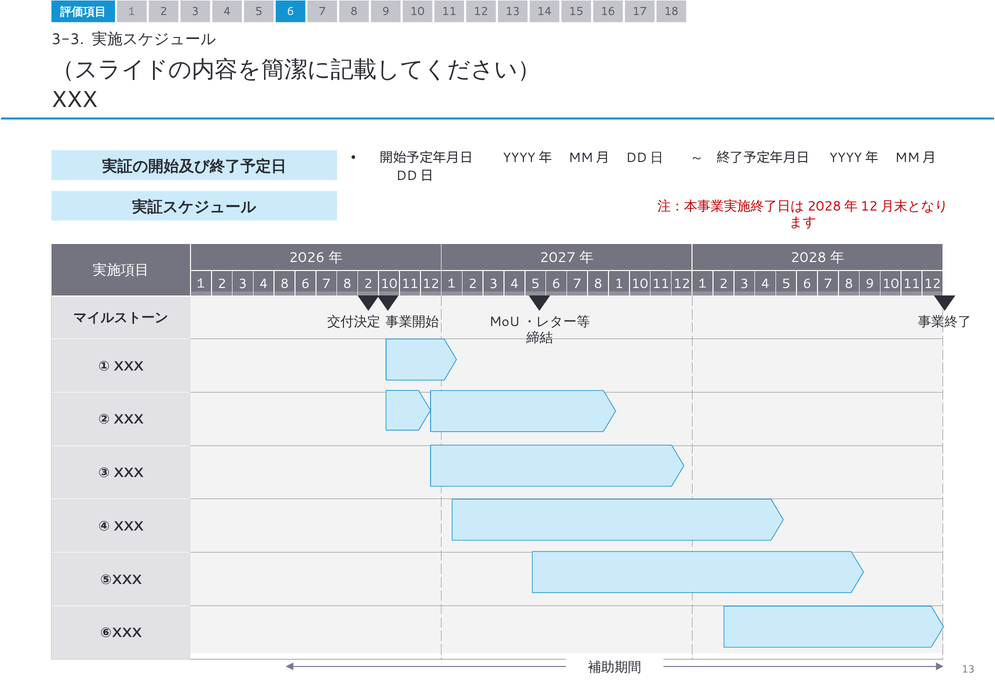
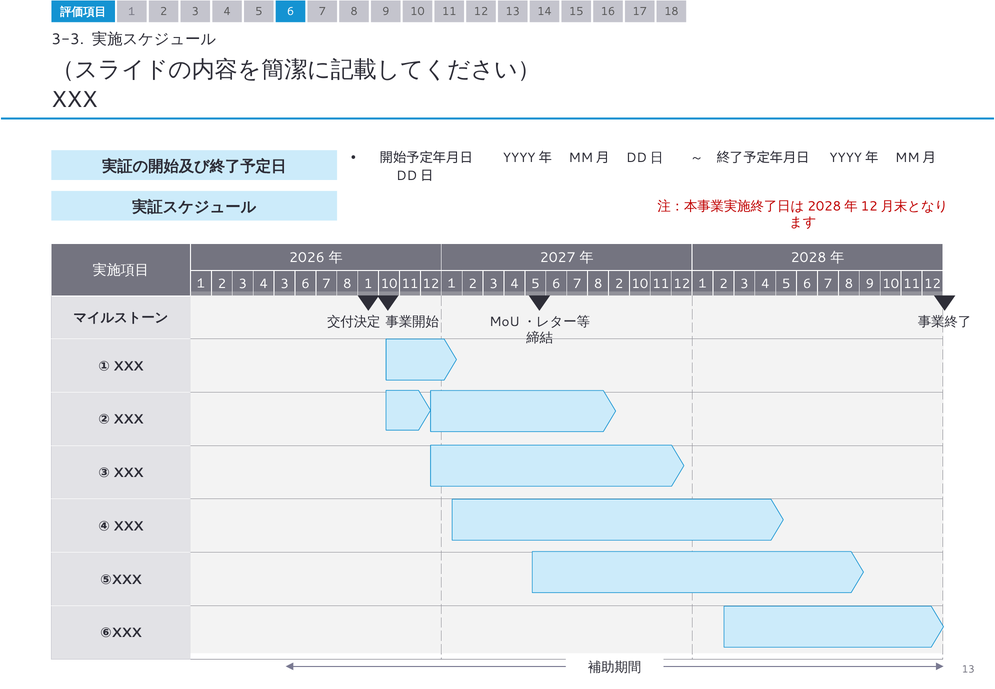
4 8: 8 -> 3 (285, 284)
8 2: 2 -> 1 (368, 284)
8 1: 1 -> 2 (619, 284)
